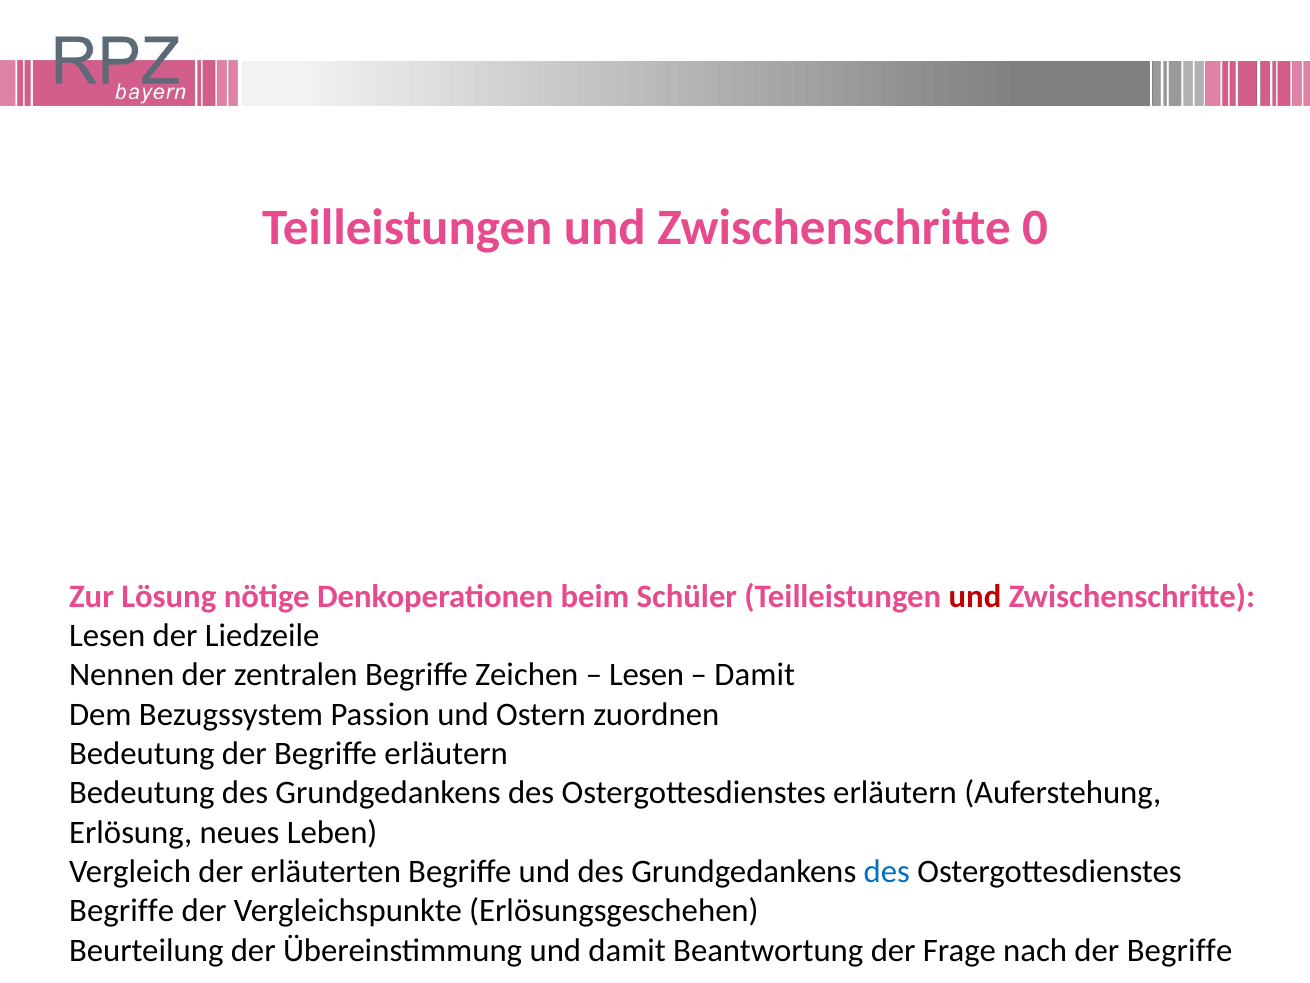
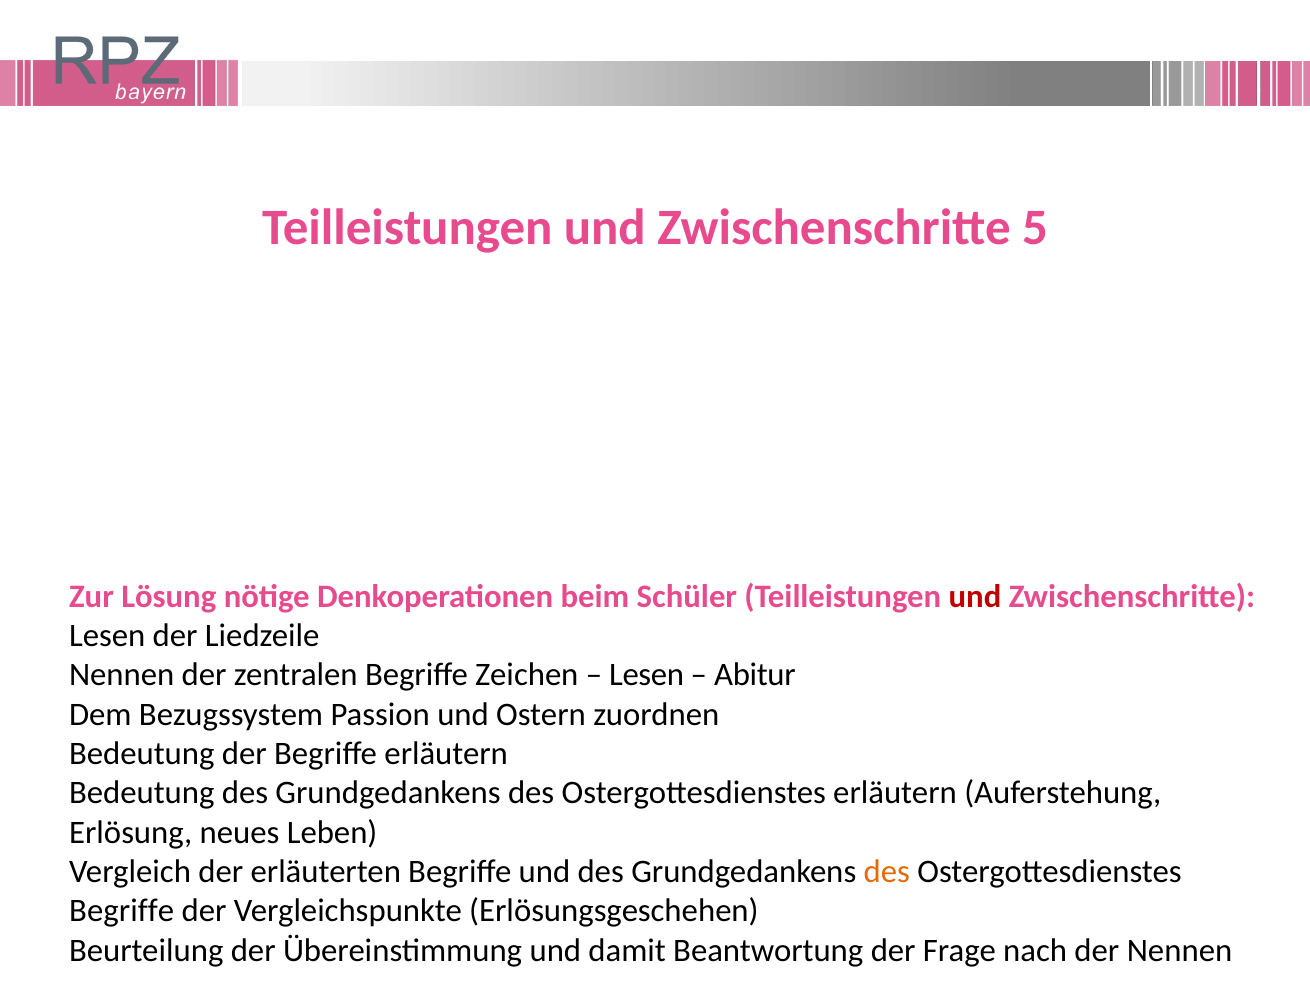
0: 0 -> 5 (1035, 227)
Damit: Damit -> Abitur (755, 675)
des colour: blue -> orange (887, 871)
nach der Begriffe: Begriffe -> Nennen (1180, 950)
